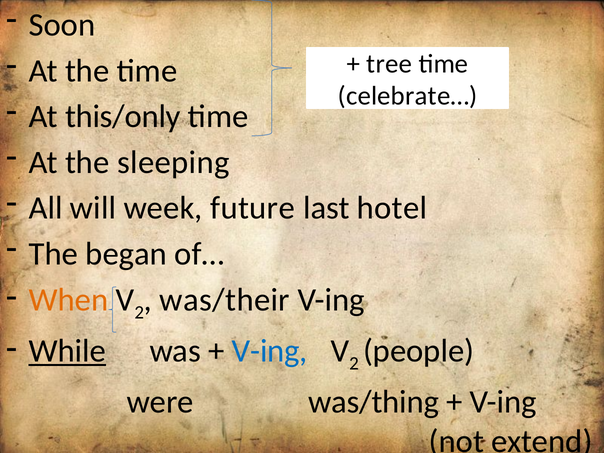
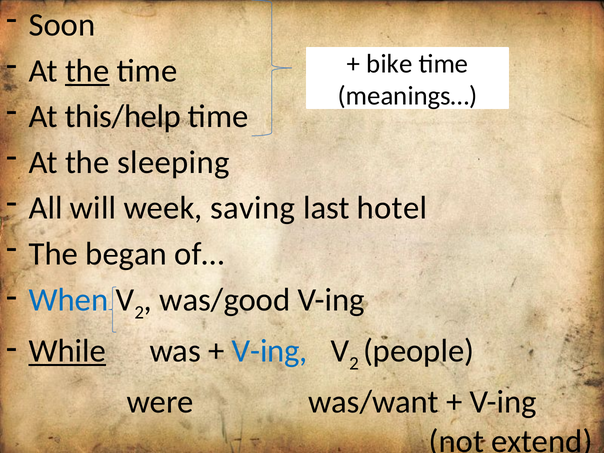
tree: tree -> bike (389, 64)
the underline: none -> present (87, 71)
celebrate…: celebrate… -> meanings… (408, 96)
this/only: this/only -> this/help (123, 117)
future: future -> saving (253, 208)
When colour: orange -> blue (69, 300)
was/their: was/their -> was/good (225, 300)
was/thing: was/thing -> was/want (373, 402)
